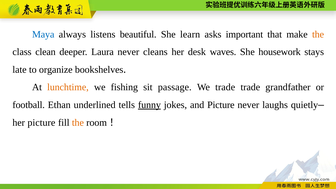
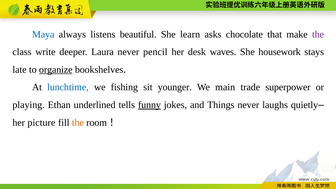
important: important -> chocolate (244, 34)
the colour: orange -> purple (318, 34)
clean: clean -> write (45, 52)
cleans: cleans -> pencil (155, 52)
organize underline: none -> present (56, 70)
lunchtime colour: orange -> blue (68, 87)
passage: passage -> younger (175, 87)
We trade: trade -> main (225, 87)
grandfather: grandfather -> superpower (288, 87)
football: football -> playing (29, 105)
and Picture: Picture -> Things (221, 105)
